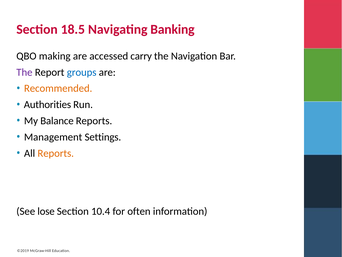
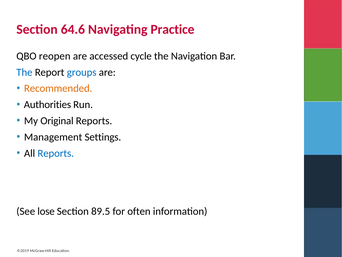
18.5: 18.5 -> 64.6 (73, 29)
Banking: Banking -> Practice (172, 29)
making: making -> reopen (55, 56)
carry: carry -> cycle (141, 56)
The colour: purple -> blue (24, 72)
Balance: Balance -> Original (57, 121)
Reports colour: orange -> blue (56, 153)
10.4: 10.4 -> 89.5 (101, 211)
